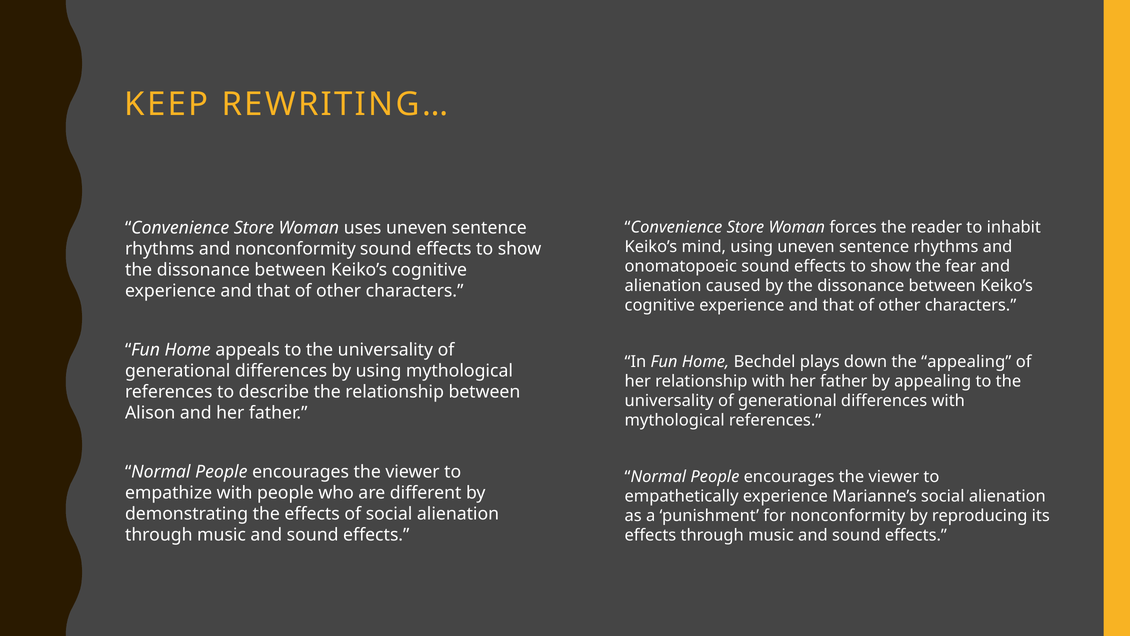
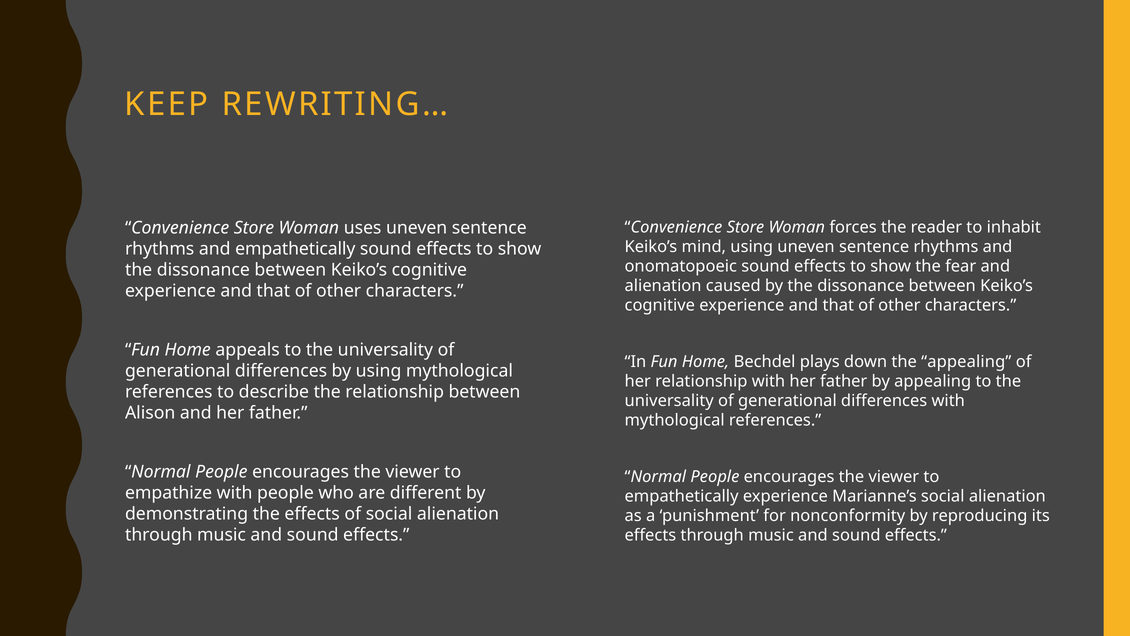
and nonconformity: nonconformity -> empathetically (295, 249)
